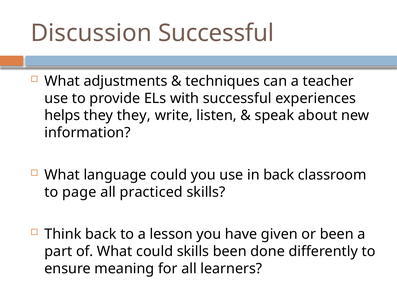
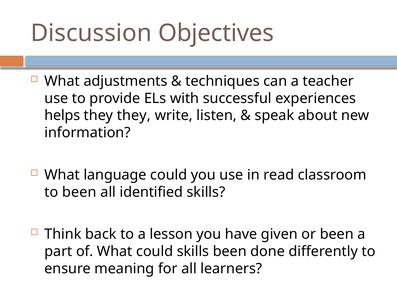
Discussion Successful: Successful -> Objectives (216, 33)
in back: back -> read (279, 175)
to page: page -> been (79, 192)
practiced: practiced -> identified (151, 192)
